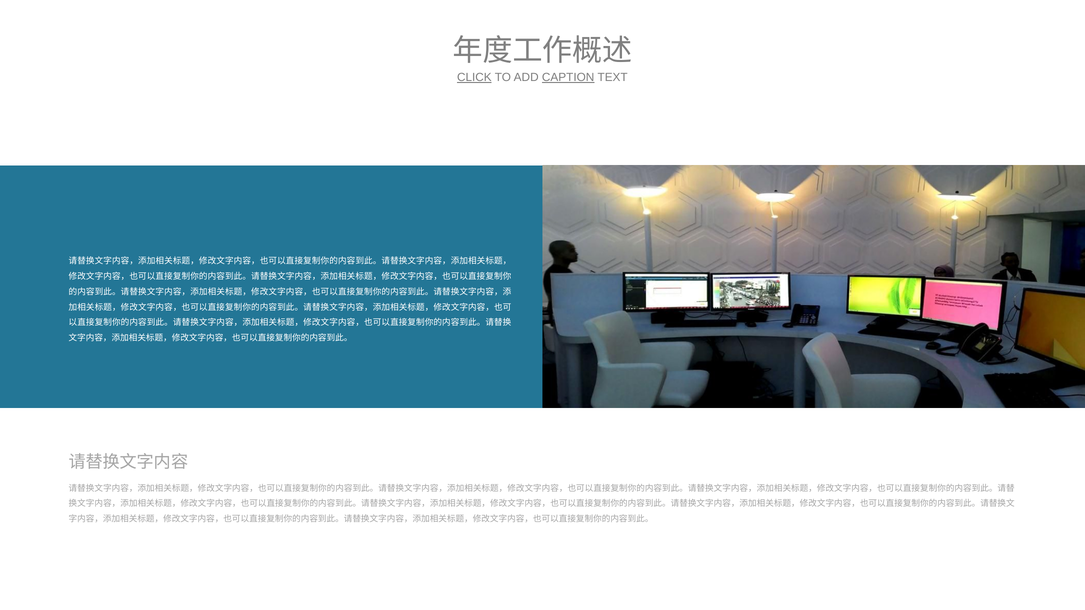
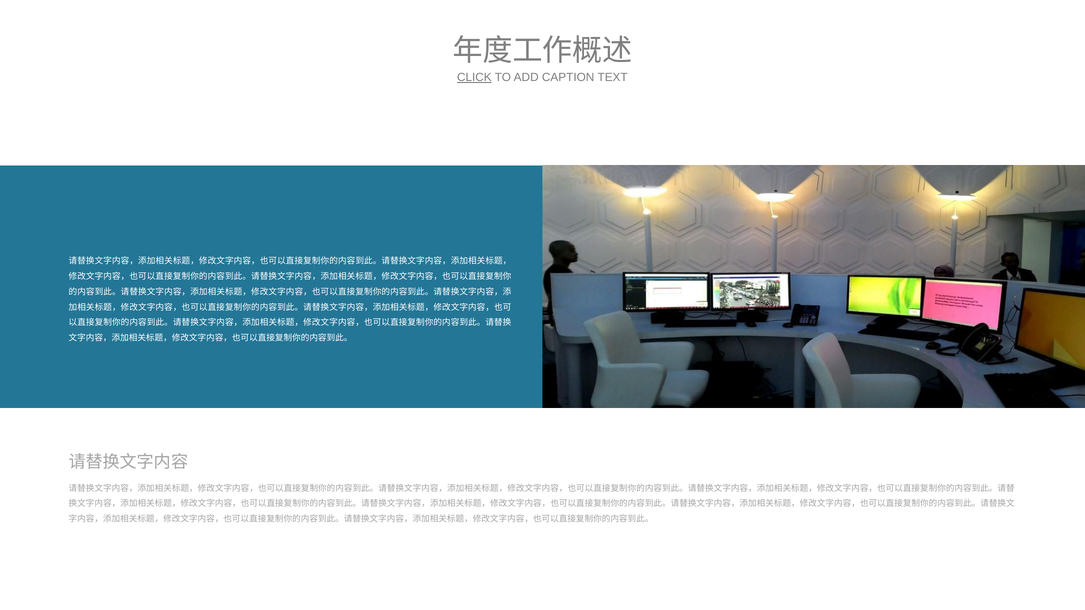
CAPTION underline: present -> none (568, 77)
